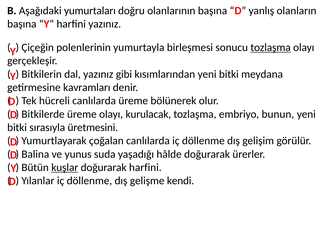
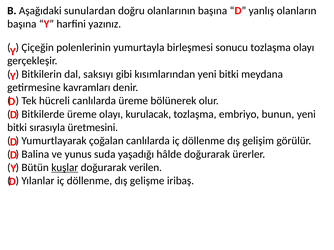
yumurtaları: yumurtaları -> sunulardan (90, 11)
tozlaşma underline: present -> none (271, 48)
dal yazınız: yazınız -> saksıyı (98, 74)
doğurarak harfini: harfini -> verilen (145, 168)
kendi: kendi -> iribaş (181, 181)
